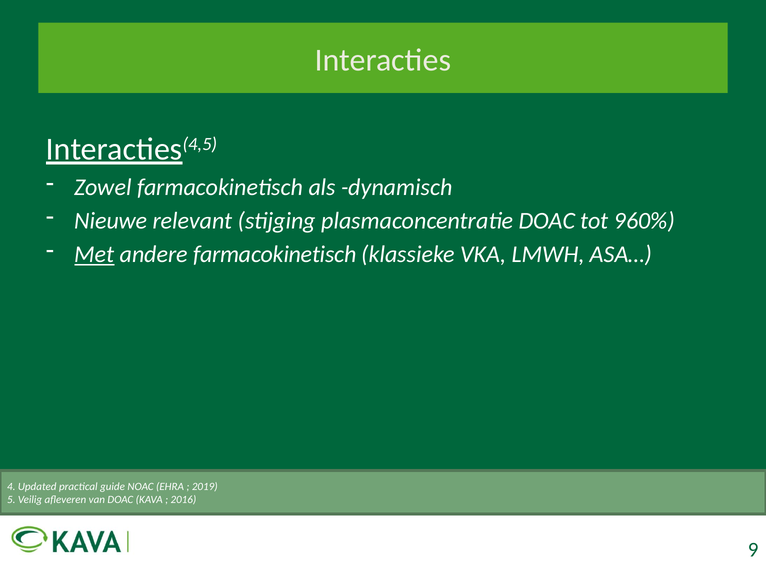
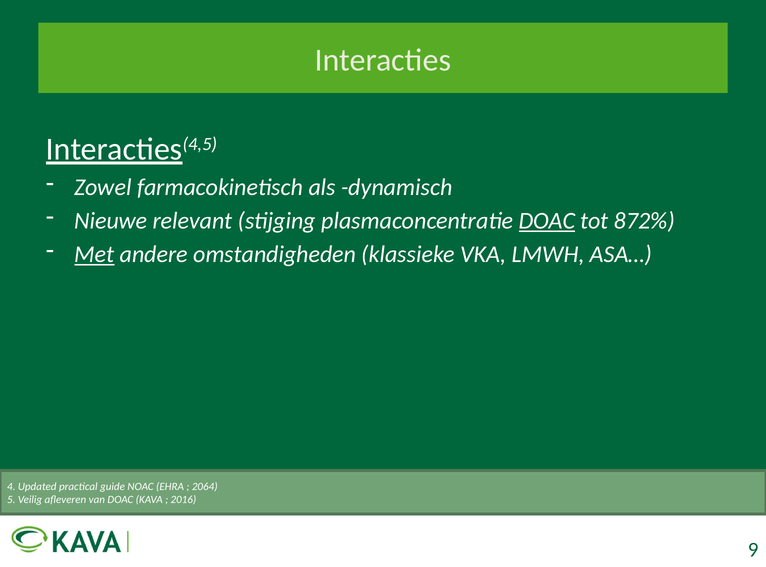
DOAC underline: none -> present (547, 221)
960%: 960% -> 872% (644, 221)
andere farmacokinetisch: farmacokinetisch -> omstandigheden (275, 255)
2019: 2019 -> 2064 (205, 487)
